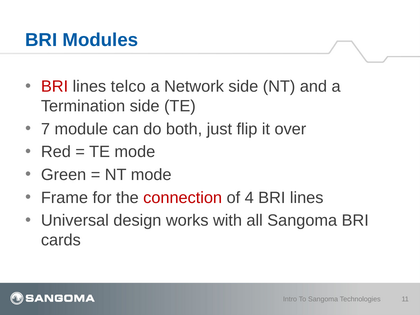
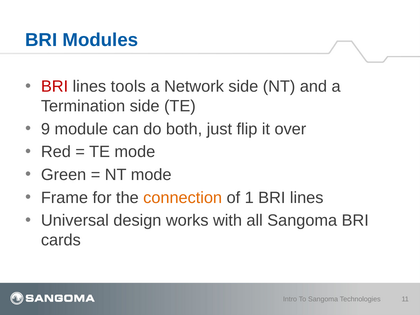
telco: telco -> tools (128, 87)
7: 7 -> 9 (45, 129)
connection colour: red -> orange (183, 198)
4: 4 -> 1 (249, 198)
